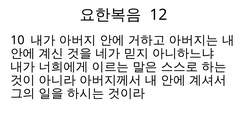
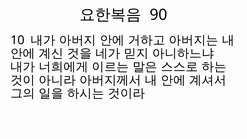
12: 12 -> 90 (159, 15)
